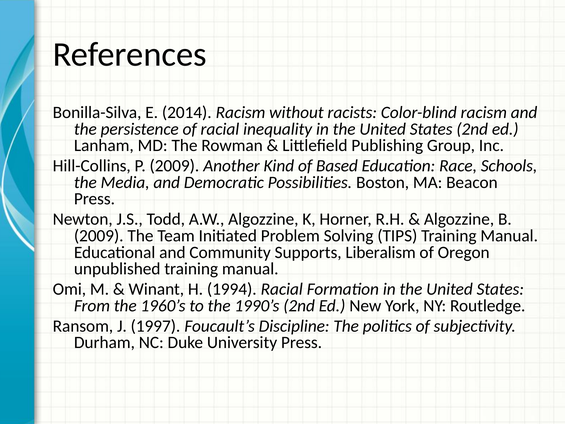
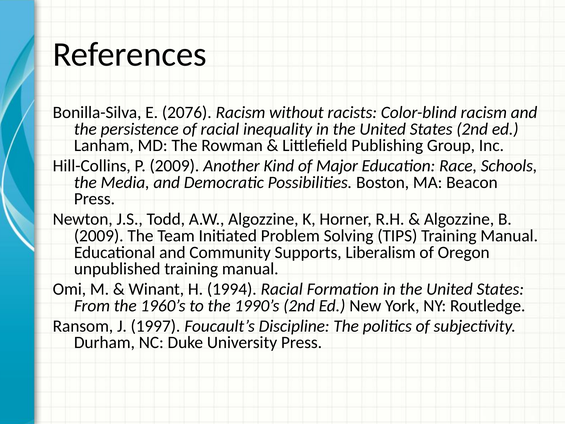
2014: 2014 -> 2076 (187, 112)
Based: Based -> Major (337, 166)
